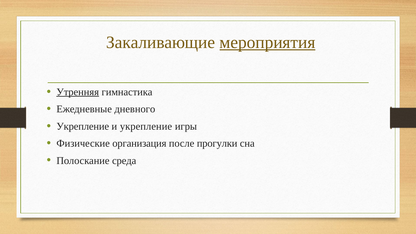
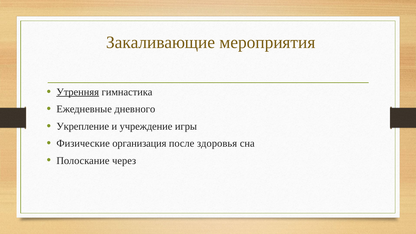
мероприятия underline: present -> none (267, 42)
и укрепление: укрепление -> учреждение (146, 126)
прогулки: прогулки -> здоровья (217, 143)
среда: среда -> через (124, 161)
